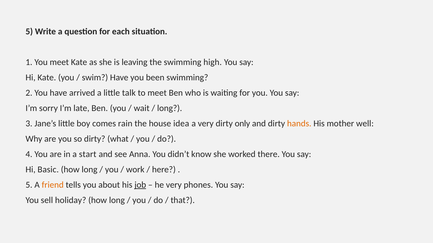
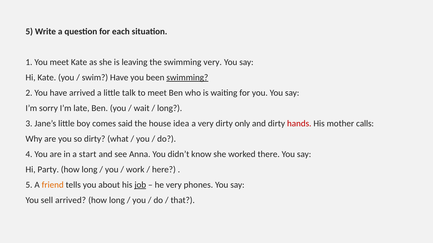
swimming high: high -> very (213, 62)
swimming underline: none -> present (187, 78)
rain: rain -> said (125, 124)
hands colour: orange -> red (299, 124)
well: well -> calls (365, 124)
Basic: Basic -> Party (48, 170)
sell holiday: holiday -> arrived (71, 201)
